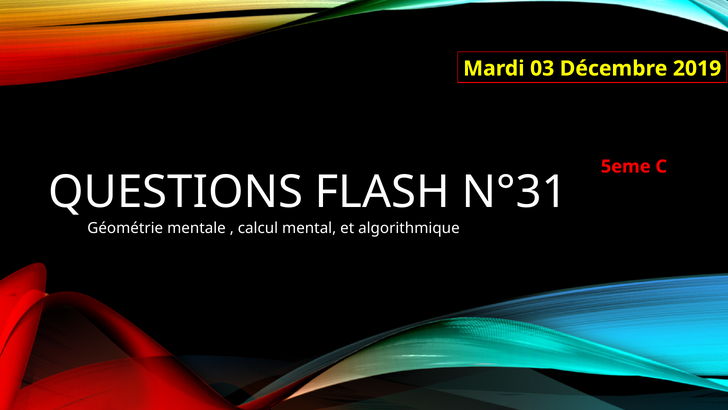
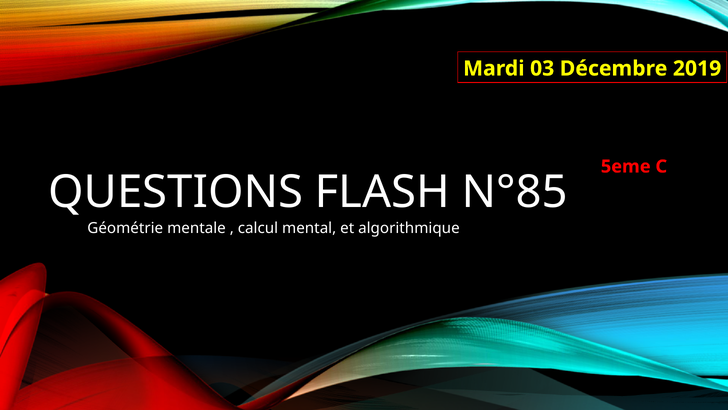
N°31: N°31 -> N°85 (515, 192)
